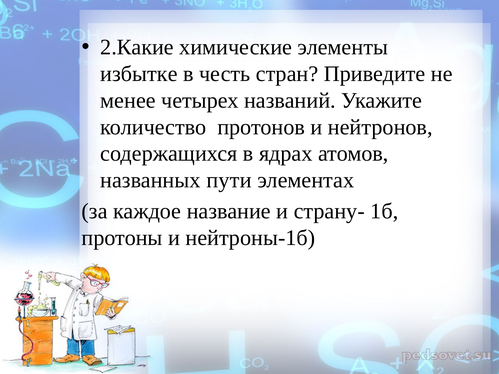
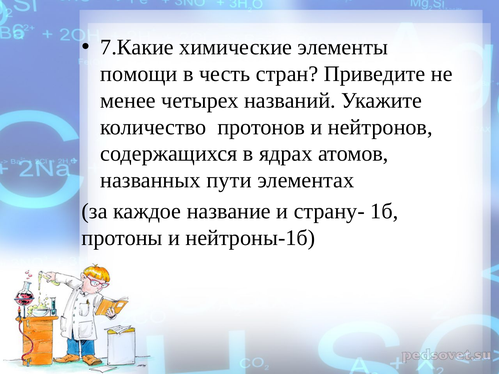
2.Какие: 2.Какие -> 7.Какие (137, 47)
избытке: избытке -> помощи (139, 74)
